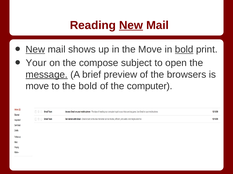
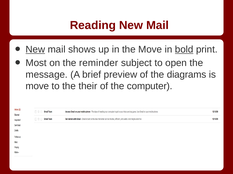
New underline: present -> none (131, 25)
Your: Your -> Most (36, 63)
compose: compose -> reminder (99, 63)
message underline: present -> none (47, 75)
browsers: browsers -> diagrams (187, 75)
the bold: bold -> their (88, 87)
